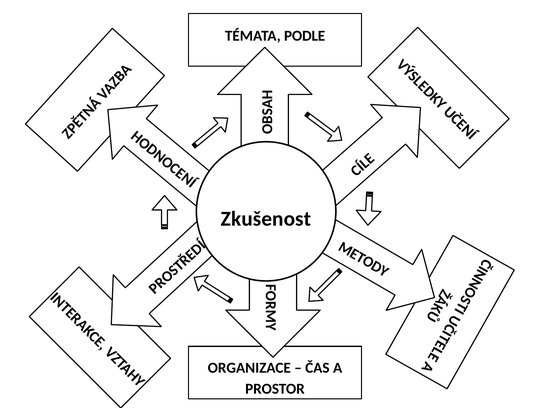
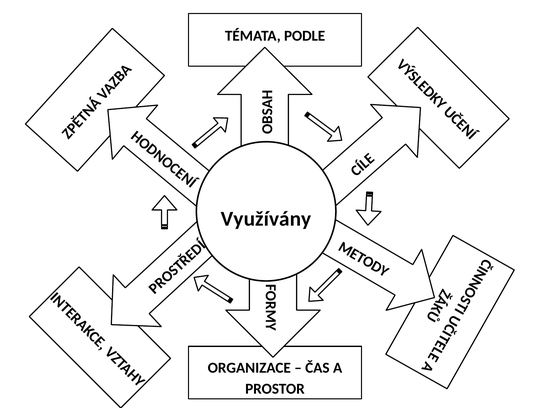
Zkušenost: Zkušenost -> Využívány (266, 219)
